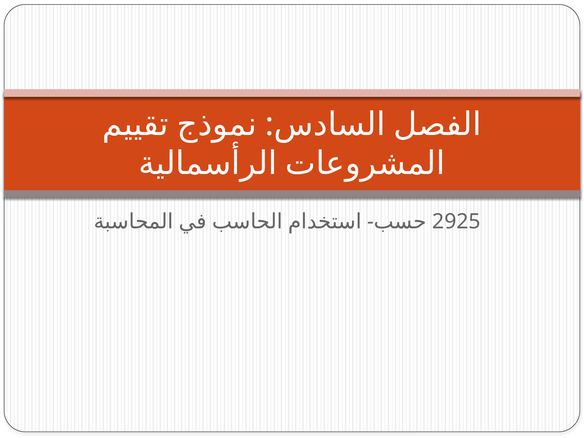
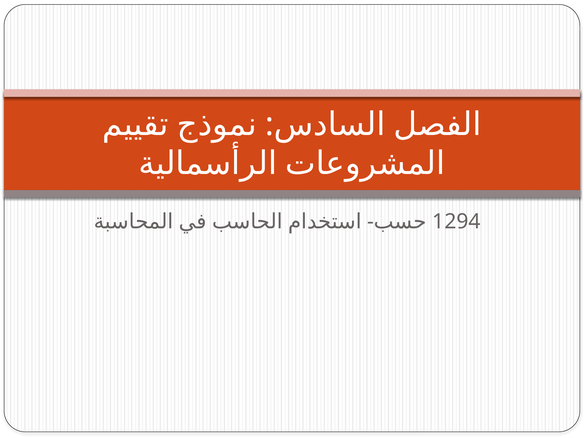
2925: 2925 -> 1294 (456, 221)
